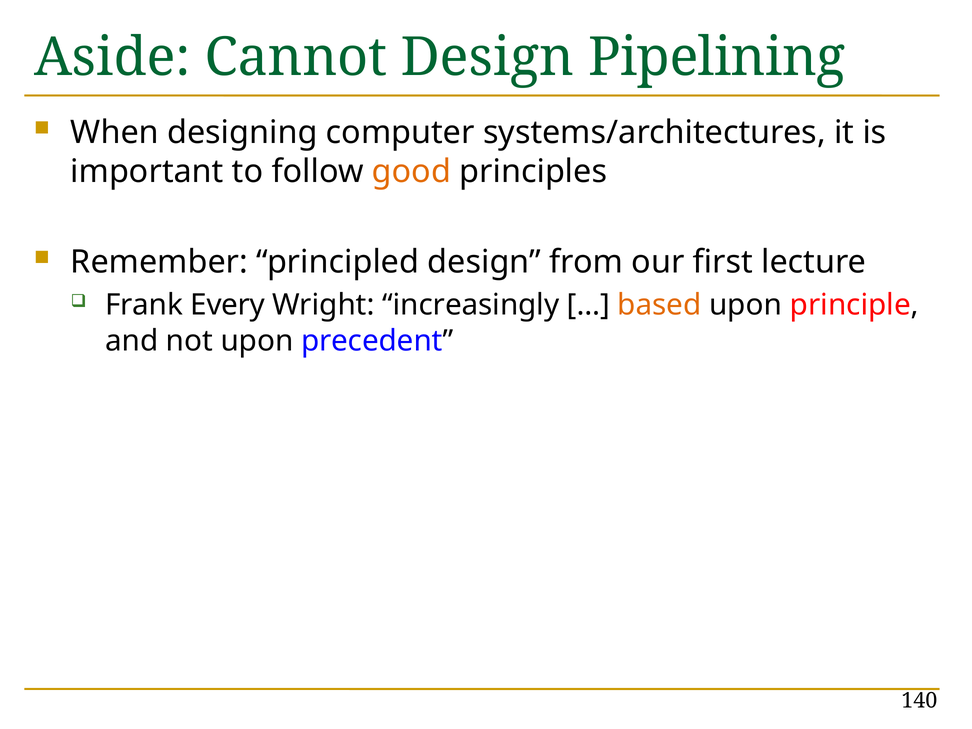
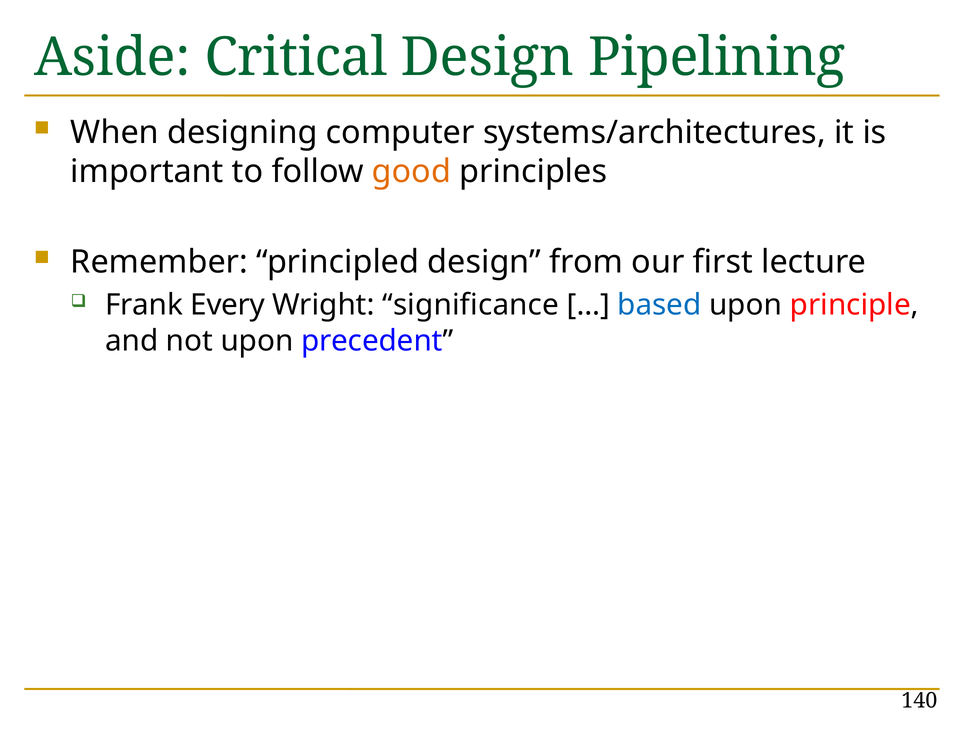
Cannot: Cannot -> Critical (296, 57)
increasingly: increasingly -> significance (471, 305)
based colour: orange -> blue (659, 305)
